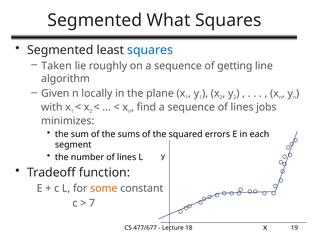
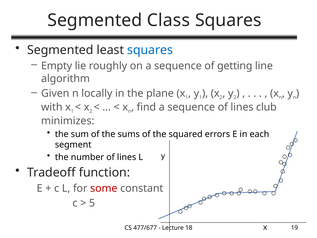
What: What -> Class (168, 20)
Taken: Taken -> Empty (57, 66)
jobs: jobs -> club (266, 107)
some colour: orange -> red (104, 188)
7: 7 -> 5 (92, 203)
